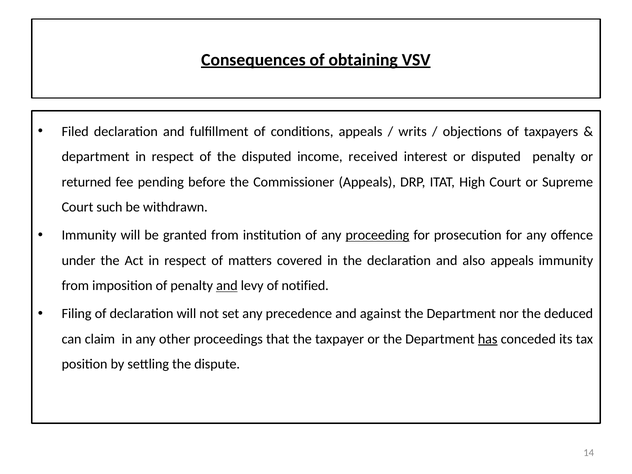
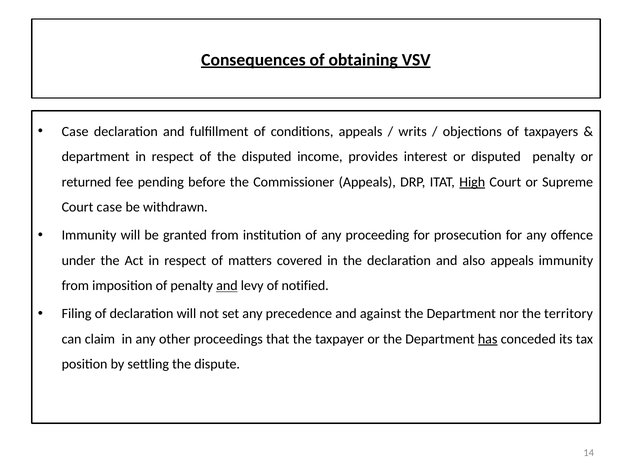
Filed: Filed -> Case (75, 132)
received: received -> provides (373, 157)
High underline: none -> present (472, 182)
Court such: such -> case (109, 207)
proceeding underline: present -> none (377, 235)
deduced: deduced -> territory (569, 314)
